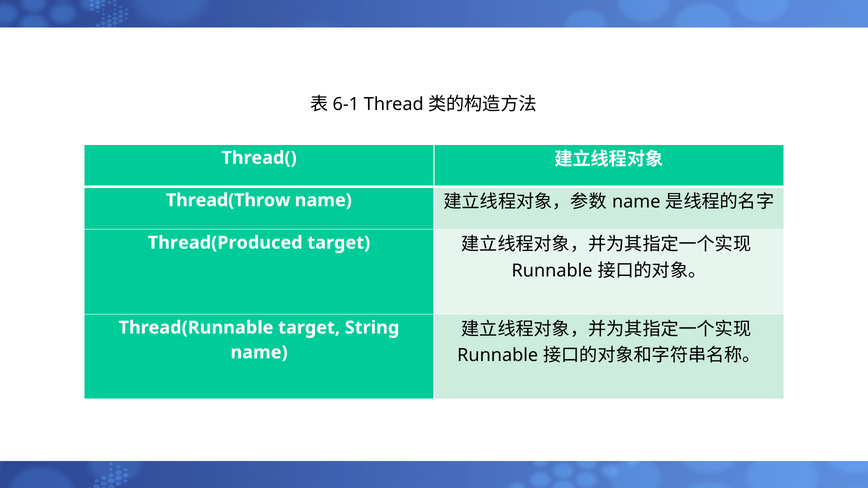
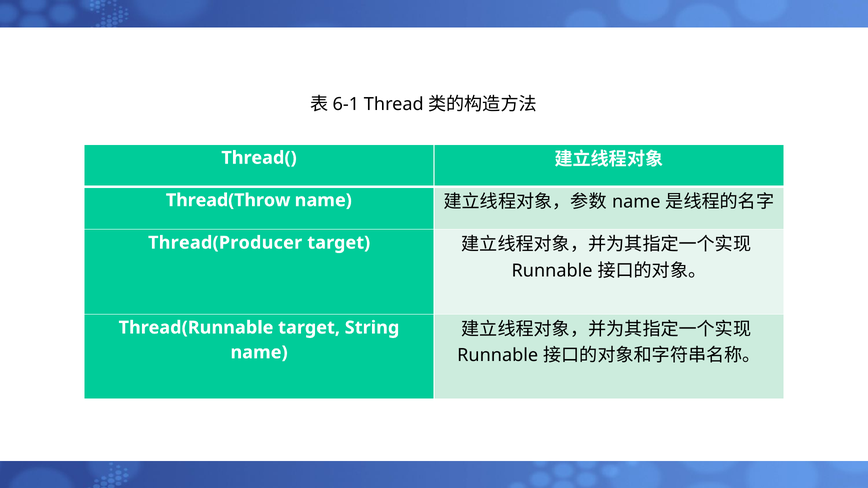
Thread(Produced: Thread(Produced -> Thread(Producer (225, 243)
